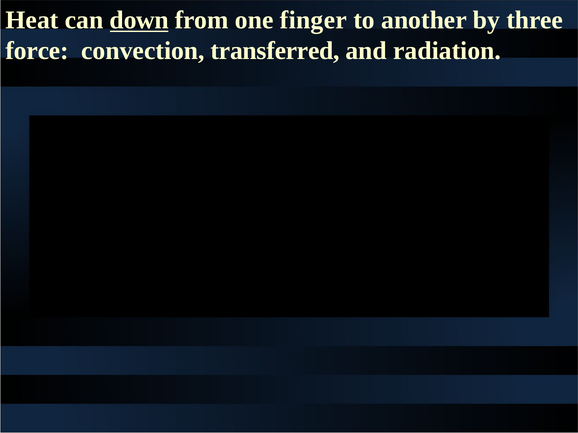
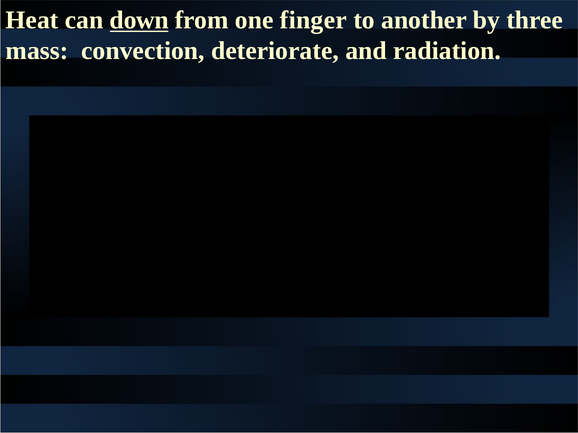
force: force -> mass (37, 51)
transferred: transferred -> deteriorate (275, 51)
